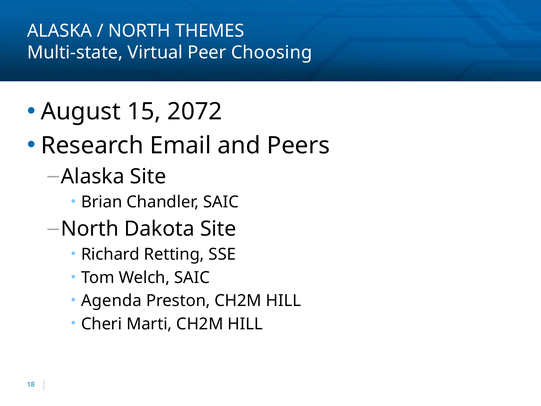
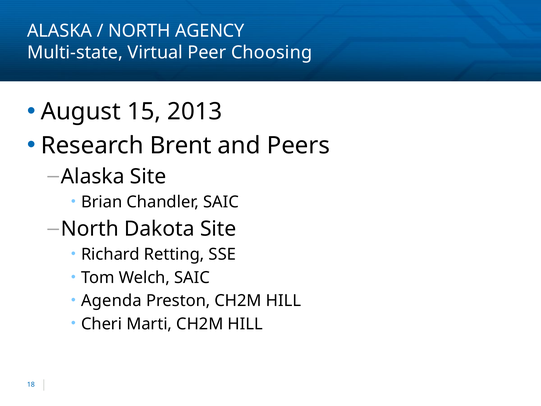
THEMES: THEMES -> AGENCY (210, 31)
2072: 2072 -> 2013 (195, 112)
Email: Email -> Brent (181, 145)
